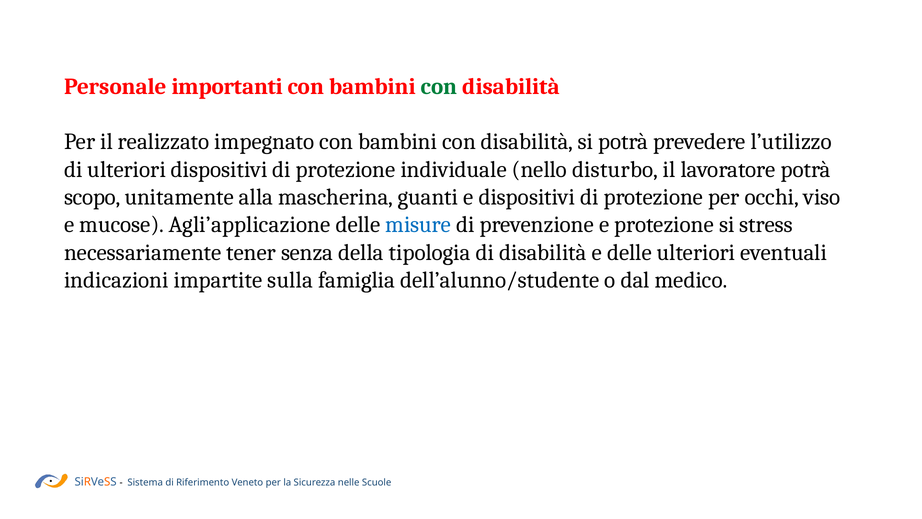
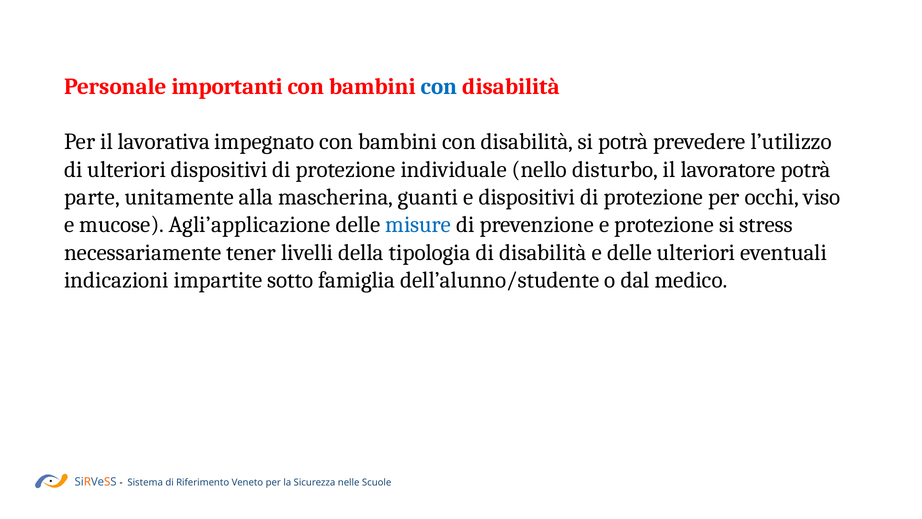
con colour: green -> blue (439, 86)
realizzato: realizzato -> lavorativa (164, 142)
scopo: scopo -> parte (92, 197)
senza: senza -> livelli (307, 252)
sulla: sulla -> sotto (290, 280)
